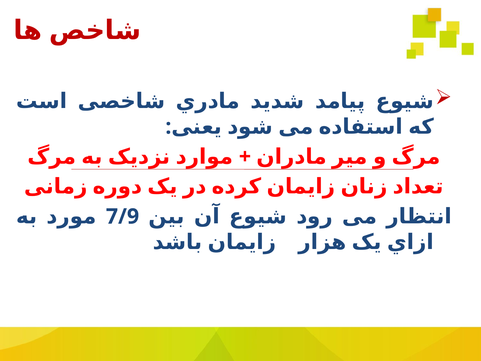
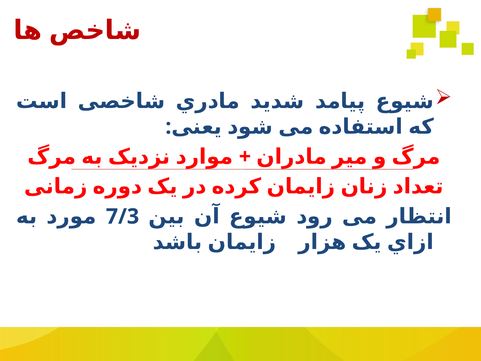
7/9: 7/9 -> 7/3 (123, 216)
